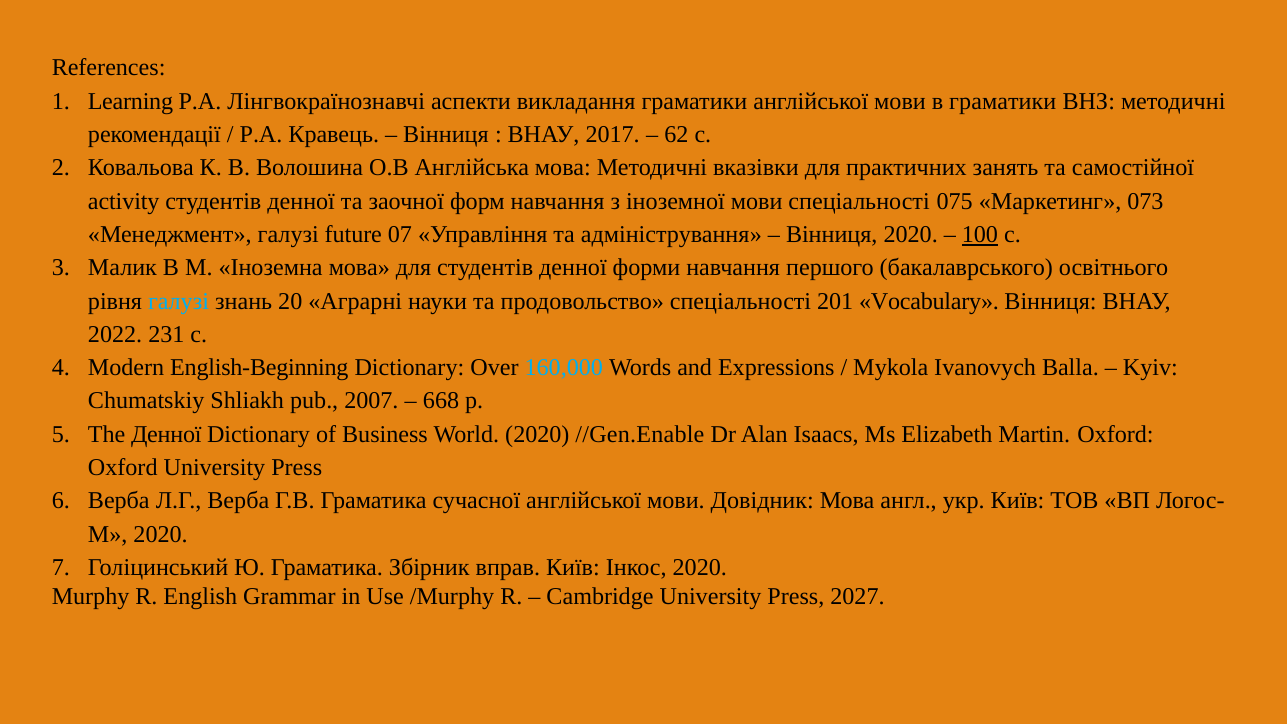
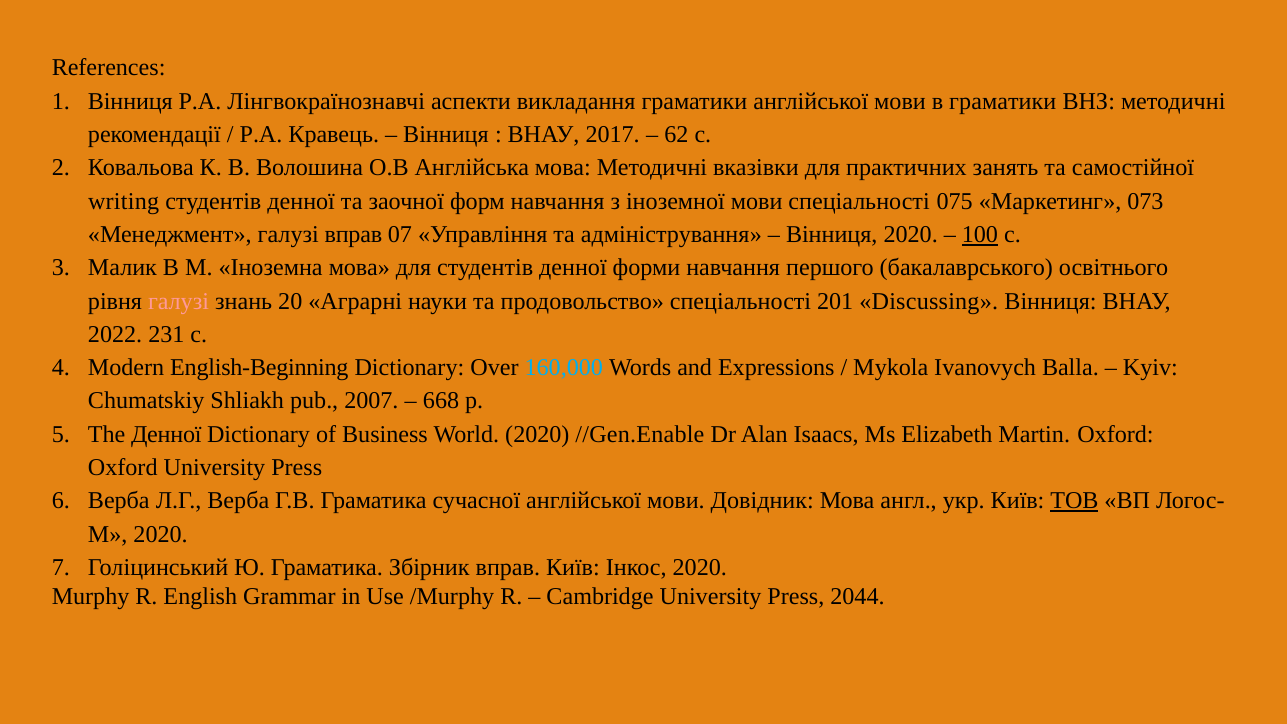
Learning: Learning -> Вінниця (130, 101)
activity: activity -> writing (124, 201)
галузі future: future -> вправ (353, 234)
галузі colour: light blue -> pink (179, 301)
Vocabulary: Vocabulary -> Discussing (929, 301)
ТОВ underline: none -> present (1074, 501)
2027: 2027 -> 2044 (857, 596)
